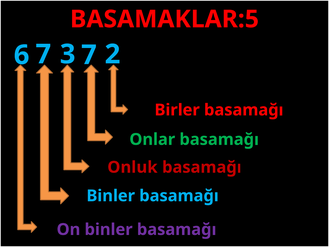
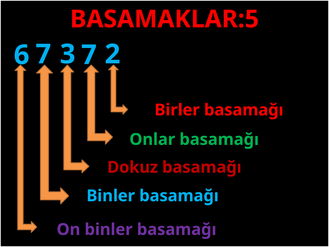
Onluk: Onluk -> Dokuz (133, 167)
